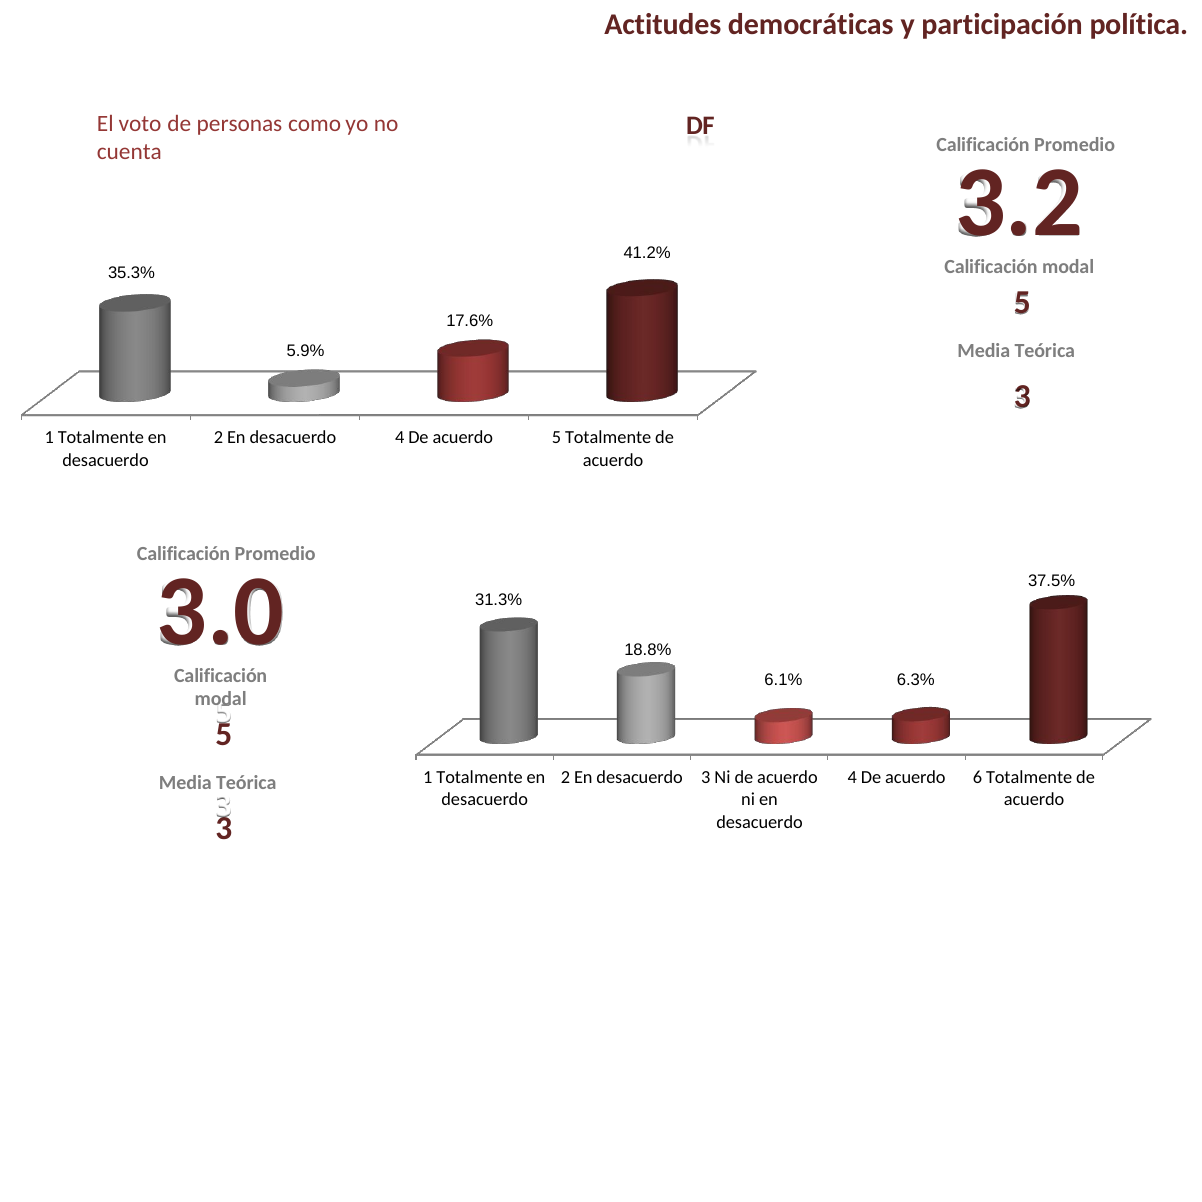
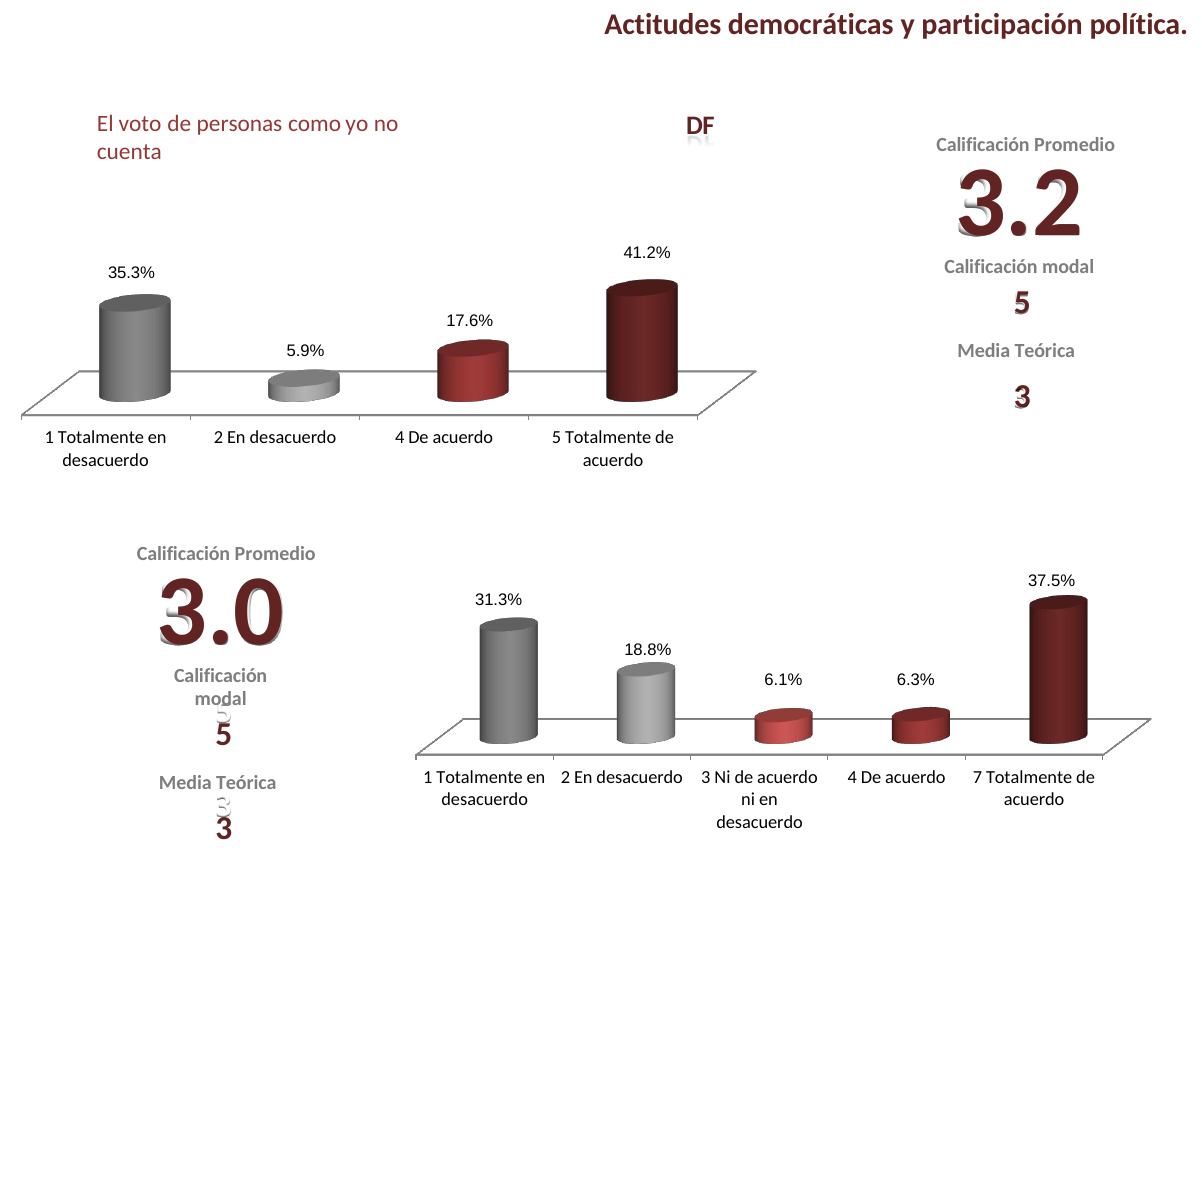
6: 6 -> 7 (978, 778)
